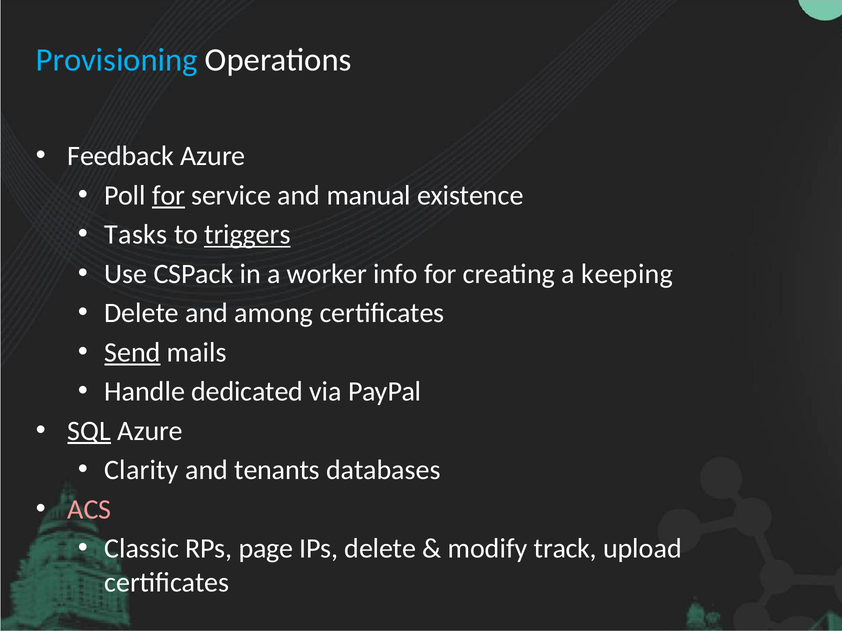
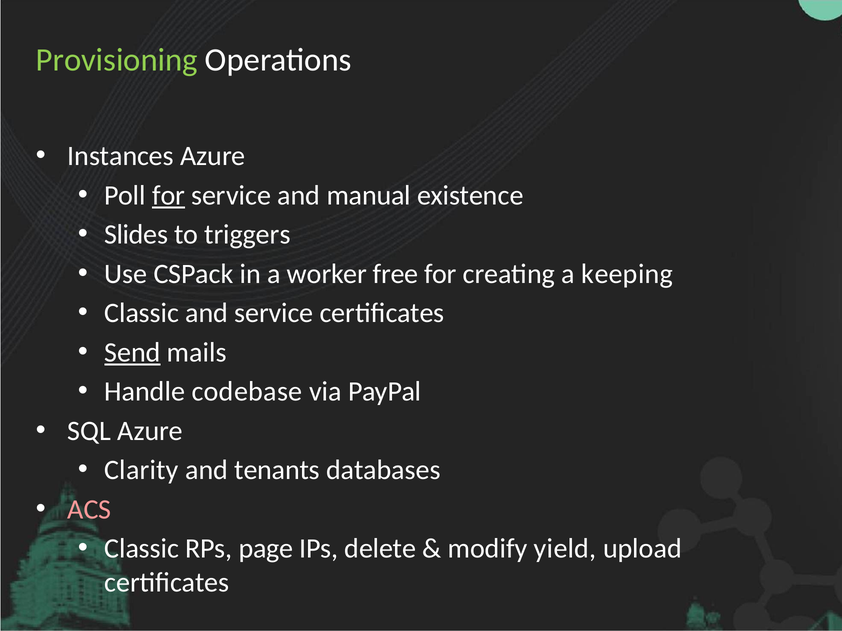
Provisioning colour: light blue -> light green (117, 60)
Feedback: Feedback -> Instances (121, 156)
Tasks: Tasks -> Slides (136, 235)
triggers underline: present -> none (247, 235)
info: info -> free (396, 274)
Delete: Delete -> Classic (142, 313)
and among: among -> service (274, 313)
dedicated: dedicated -> codebase (247, 392)
SQL underline: present -> none (89, 431)
track: track -> yield (565, 549)
